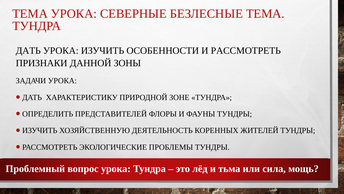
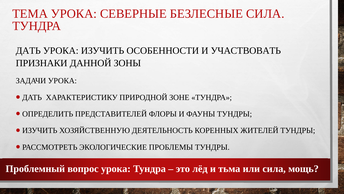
БЕЗЛЕСНЫЕ ТЕМА: ТЕМА -> СИЛА (265, 14)
И РАССМОТРЕТЬ: РАССМОТРЕТЬ -> УЧАСТВОВАТЬ (246, 51)
